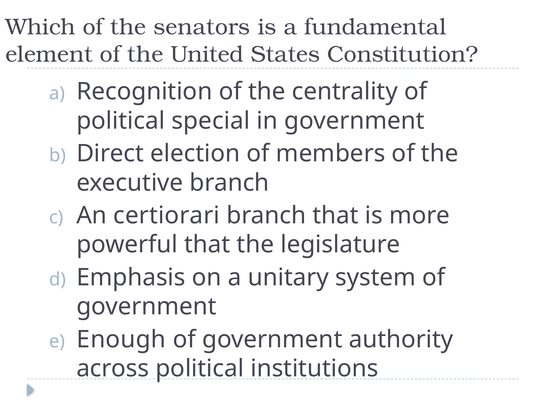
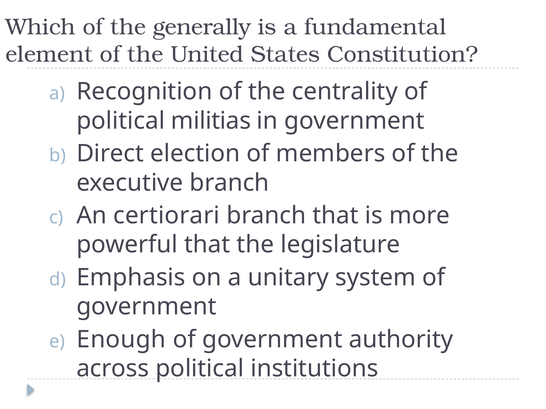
senators: senators -> generally (202, 27)
special: special -> militias (211, 121)
